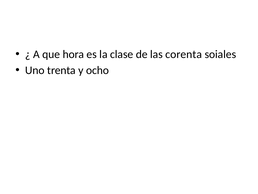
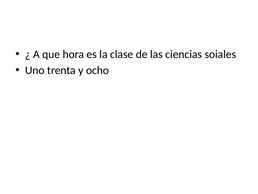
corenta: corenta -> ciencias (184, 54)
